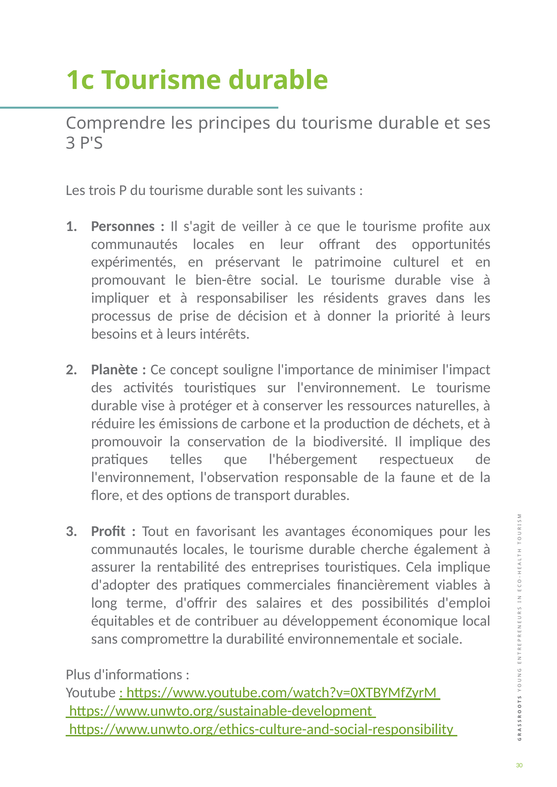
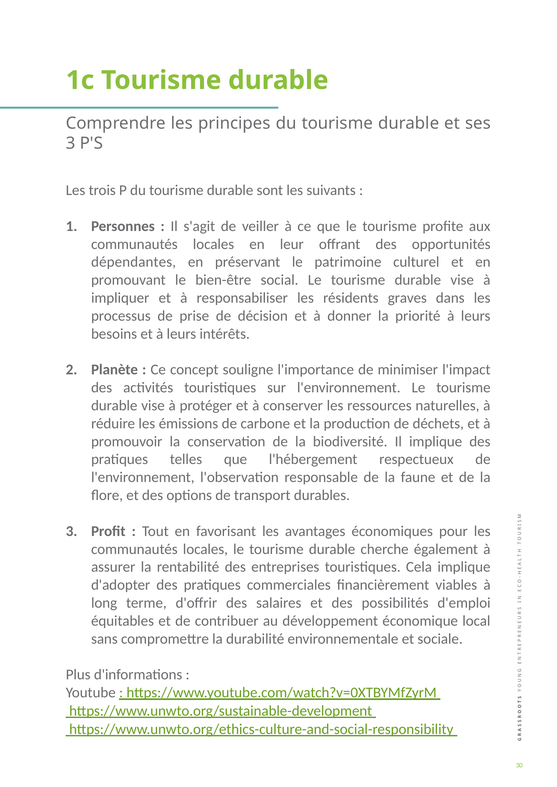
expérimentés: expérimentés -> dépendantes (134, 262)
